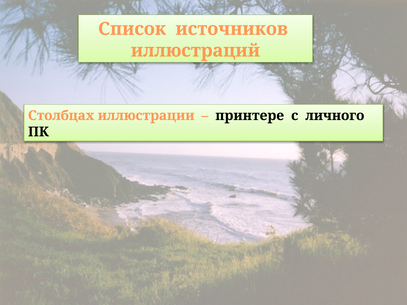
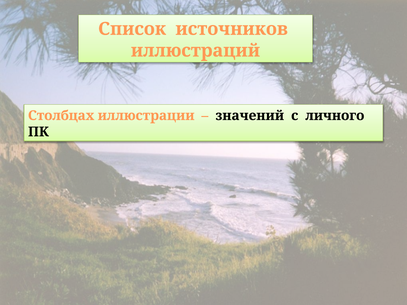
принтере: принтере -> значений (250, 116)
